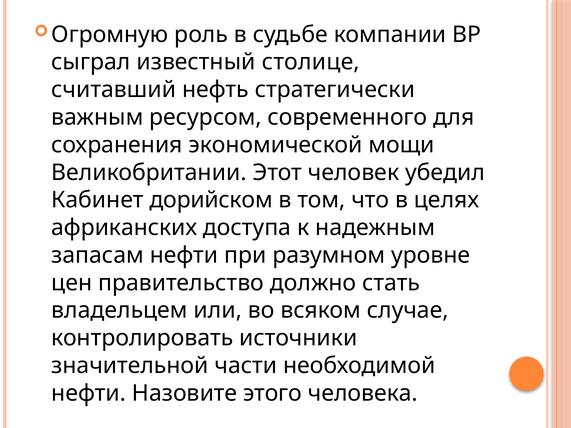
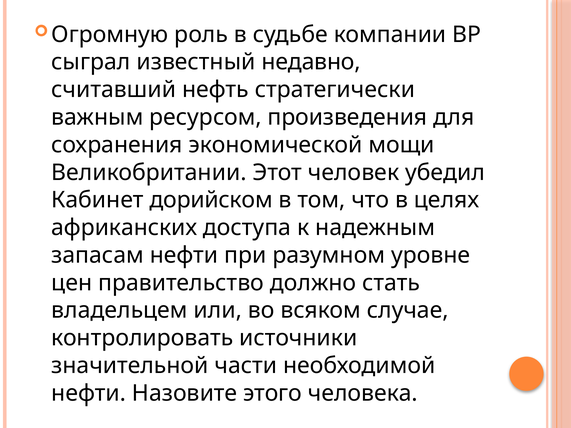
столице: столице -> недавно (311, 62)
современного: современного -> произведения (347, 117)
